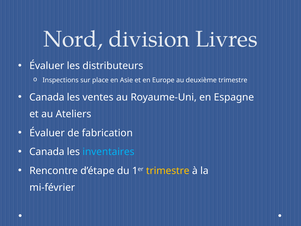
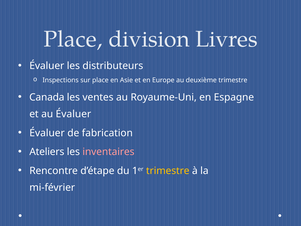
Nord: Nord -> Place (73, 39)
au Ateliers: Ateliers -> Évaluer (73, 114)
Canada: Canada -> Ateliers (47, 152)
inventaires colour: light blue -> pink (108, 152)
